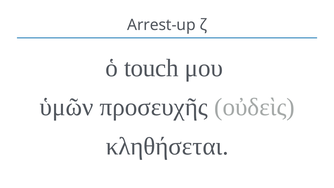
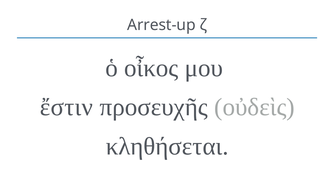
touch: touch -> οἶκος (151, 68)
ὑμῶν: ὑμῶν -> ἔστιν (66, 107)
